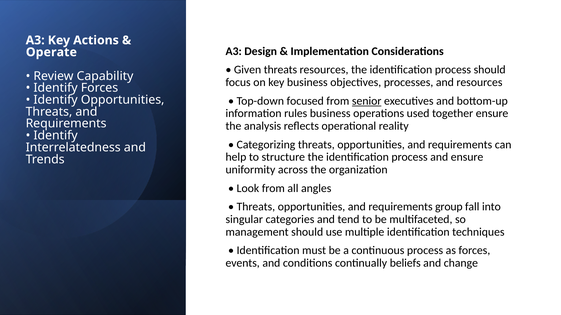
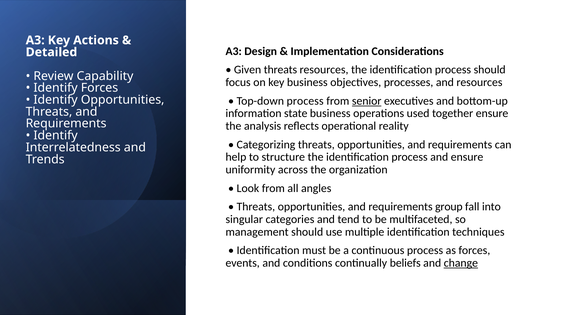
Operate: Operate -> Detailed (51, 52)
Top-down focused: focused -> process (305, 101)
rules: rules -> state (296, 114)
change underline: none -> present (461, 263)
